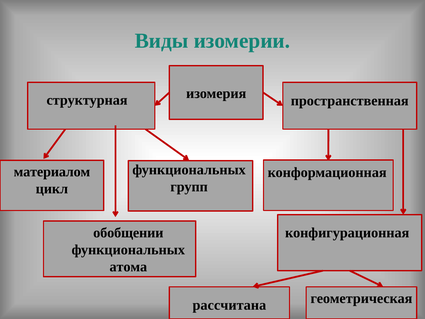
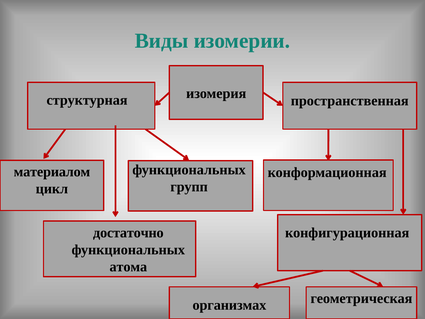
обобщении: обобщении -> достаточно (128, 233)
рассчитана: рассчитана -> организмах (229, 305)
